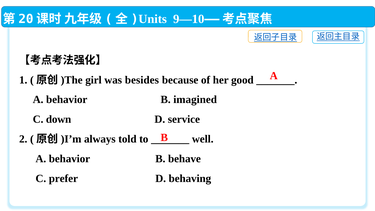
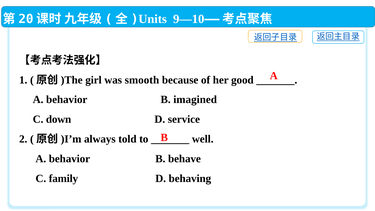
besides: besides -> smooth (142, 80)
prefer: prefer -> family (63, 178)
